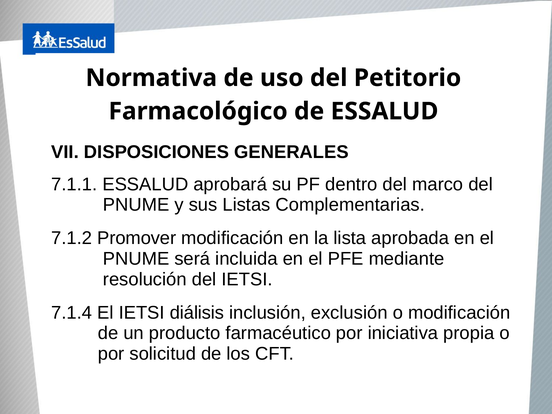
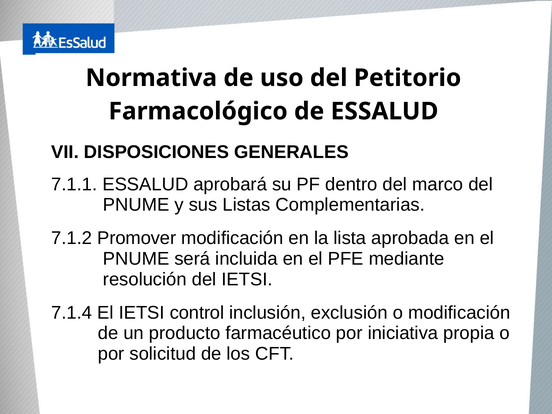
diálisis: diálisis -> control (197, 313)
